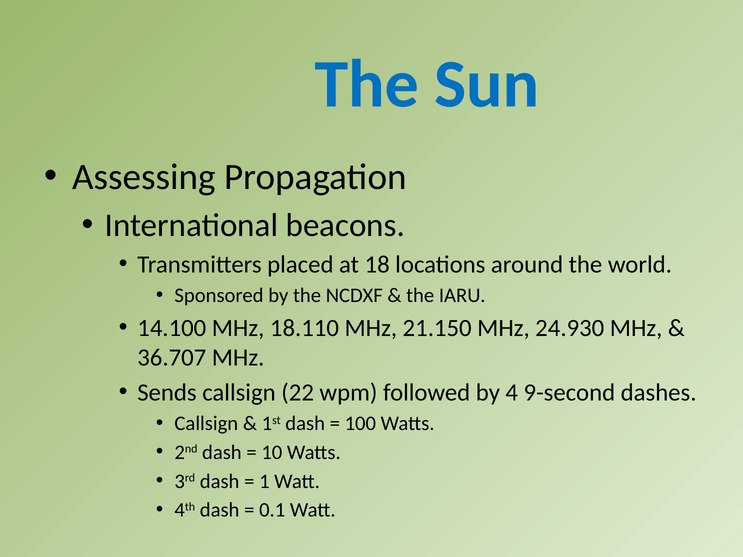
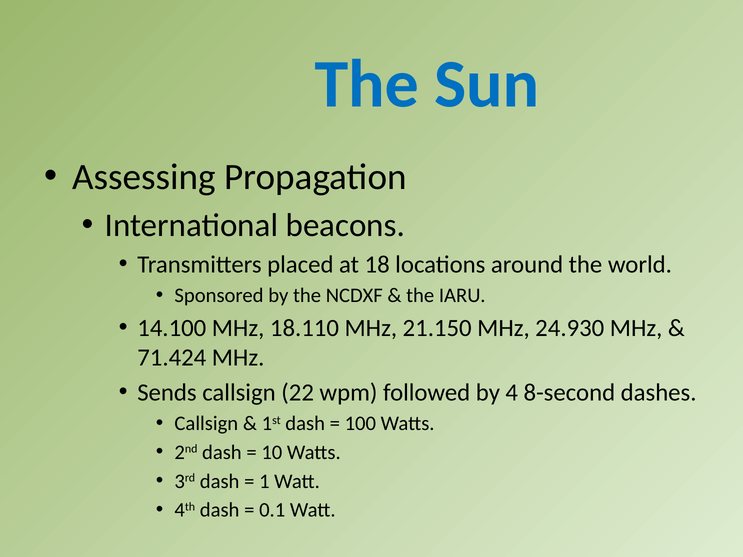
36.707: 36.707 -> 71.424 (172, 358)
9-second: 9-second -> 8-second (569, 393)
